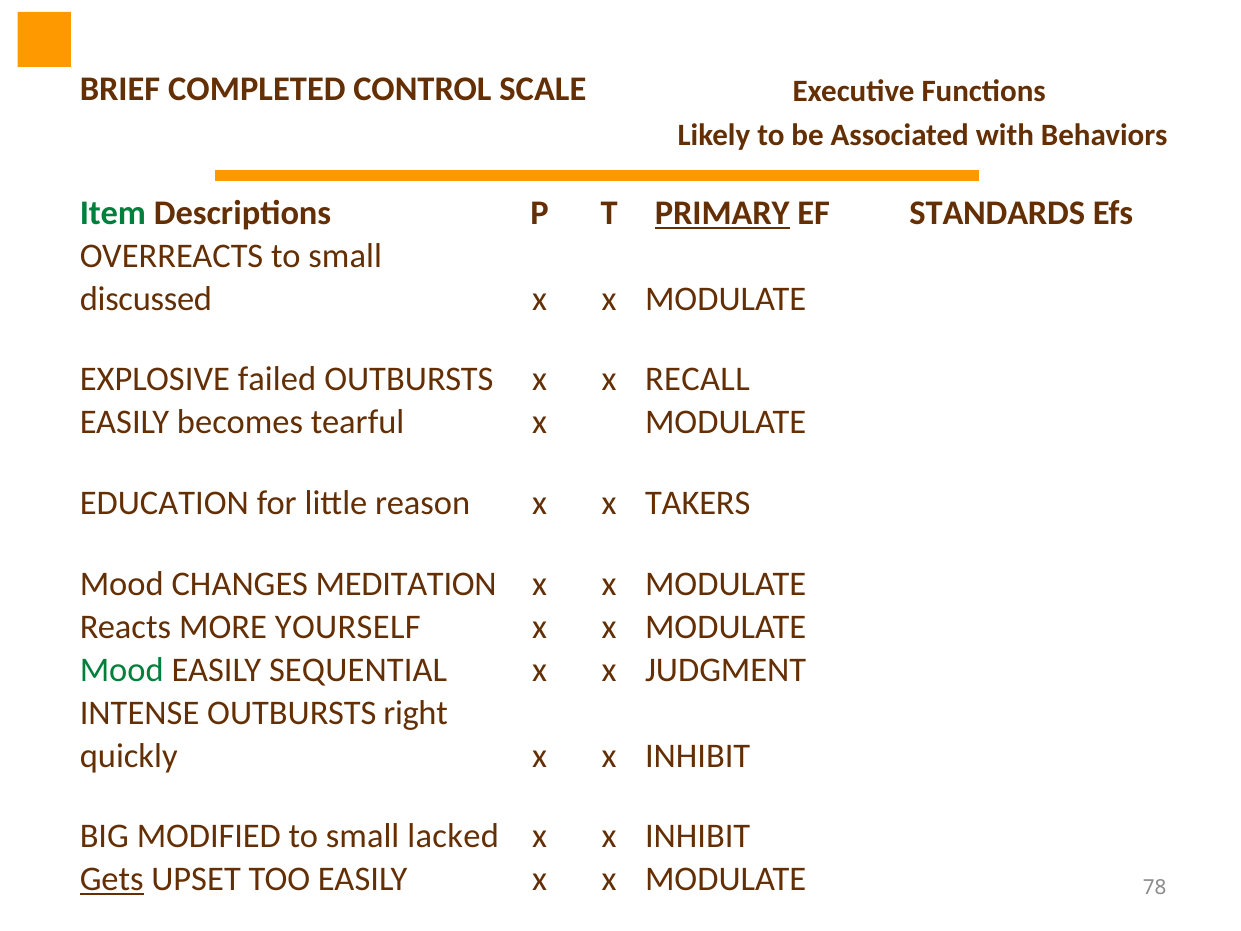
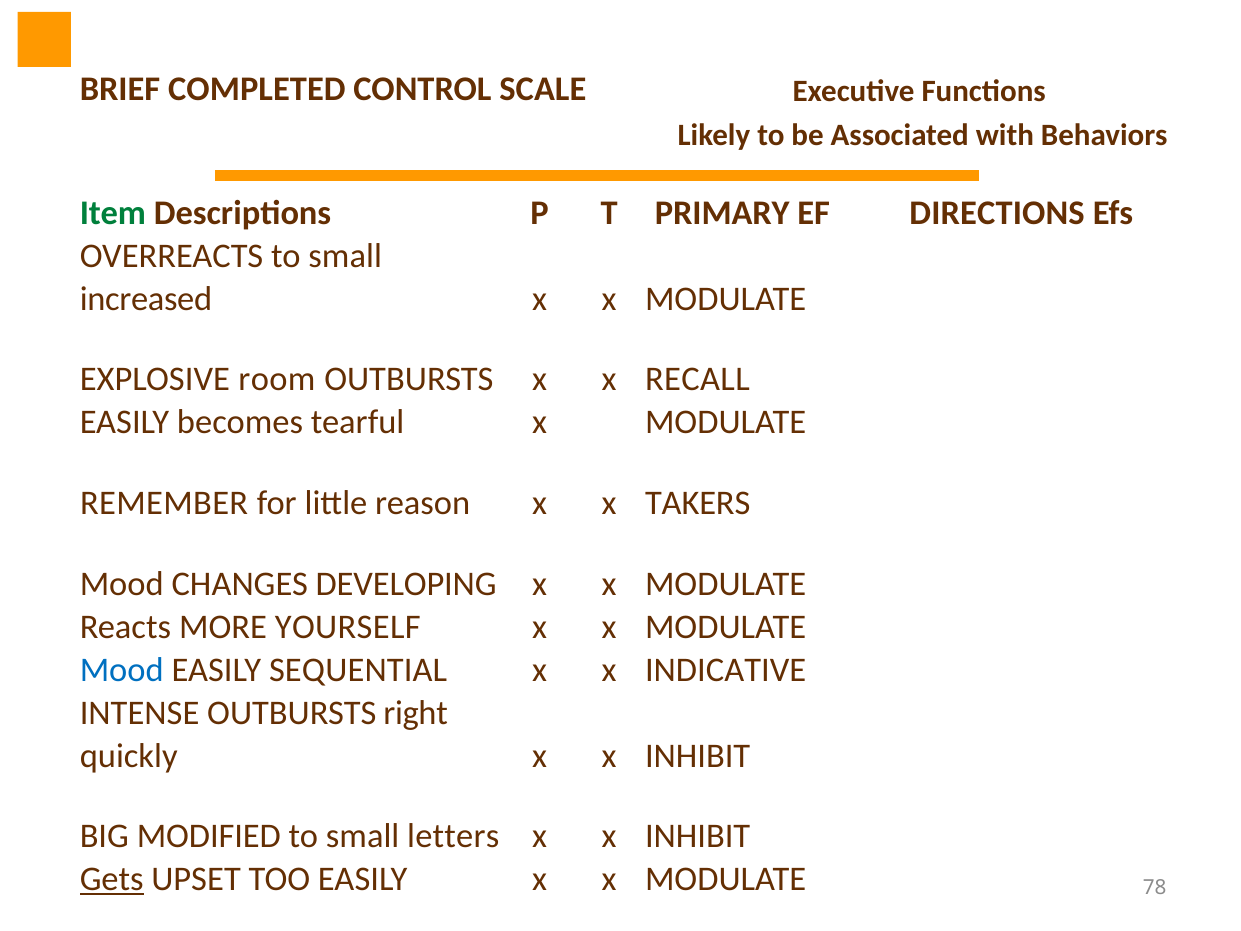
PRIMARY underline: present -> none (722, 213)
STANDARDS: STANDARDS -> DIRECTIONS (997, 213)
discussed: discussed -> increased (146, 299)
failed: failed -> room (277, 379)
EDUCATION: EDUCATION -> REMEMBER (164, 503)
MEDITATION: MEDITATION -> DEVELOPING (406, 584)
Mood colour: green -> blue (122, 670)
JUDGMENT: JUDGMENT -> INDICATIVE (726, 670)
lacked: lacked -> letters (453, 836)
